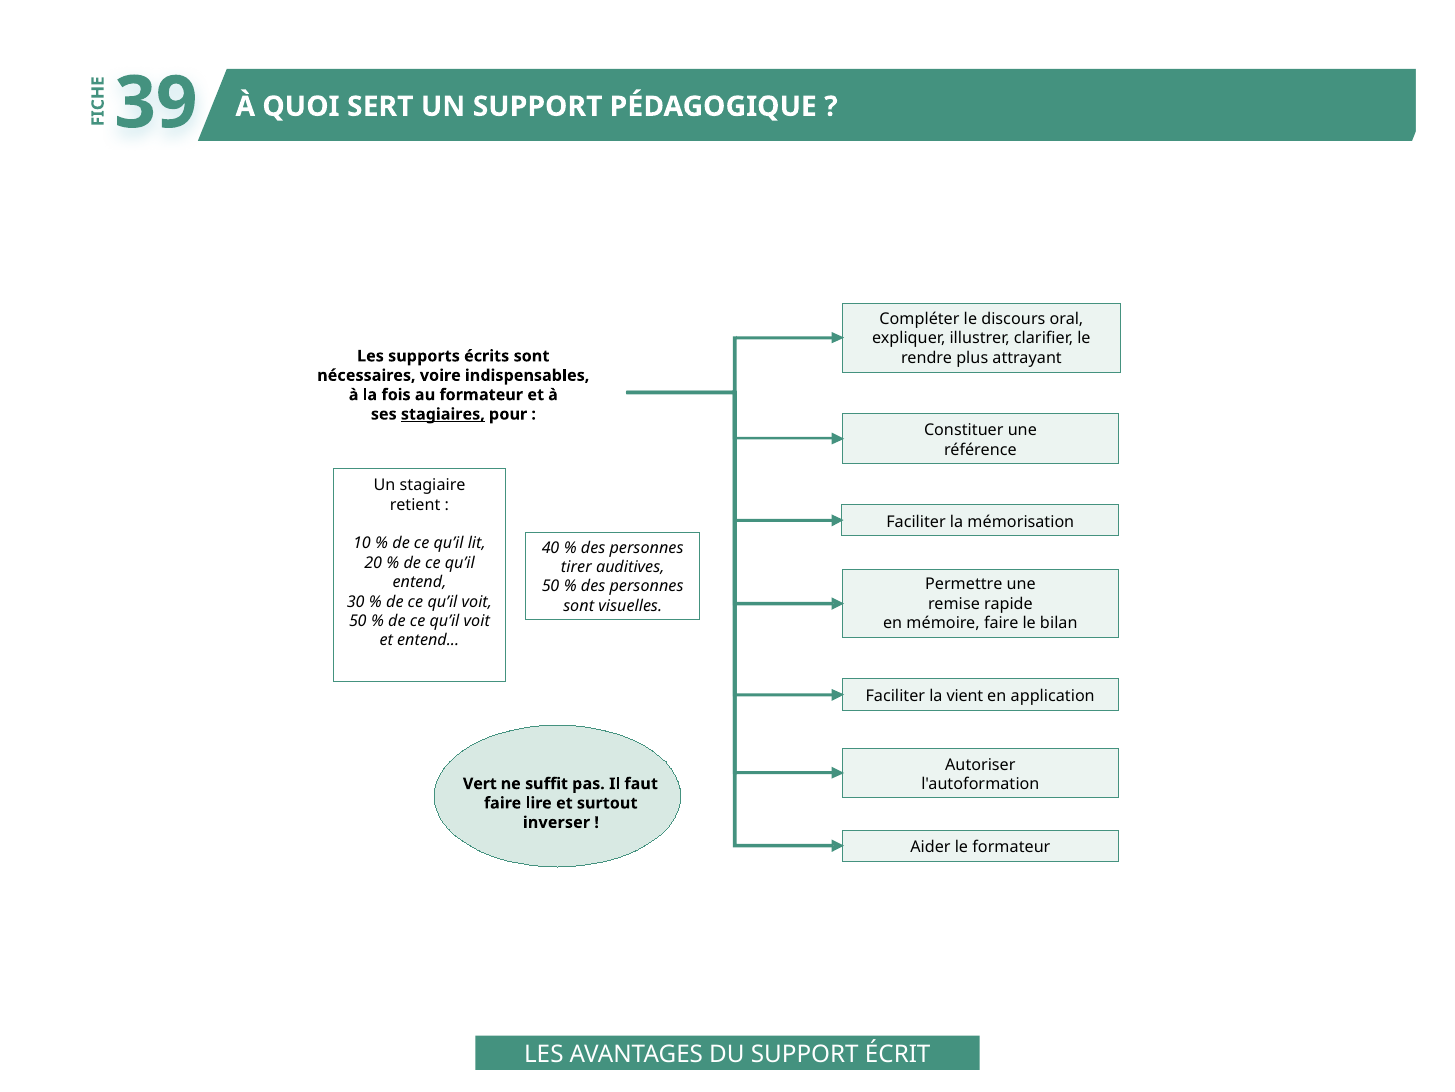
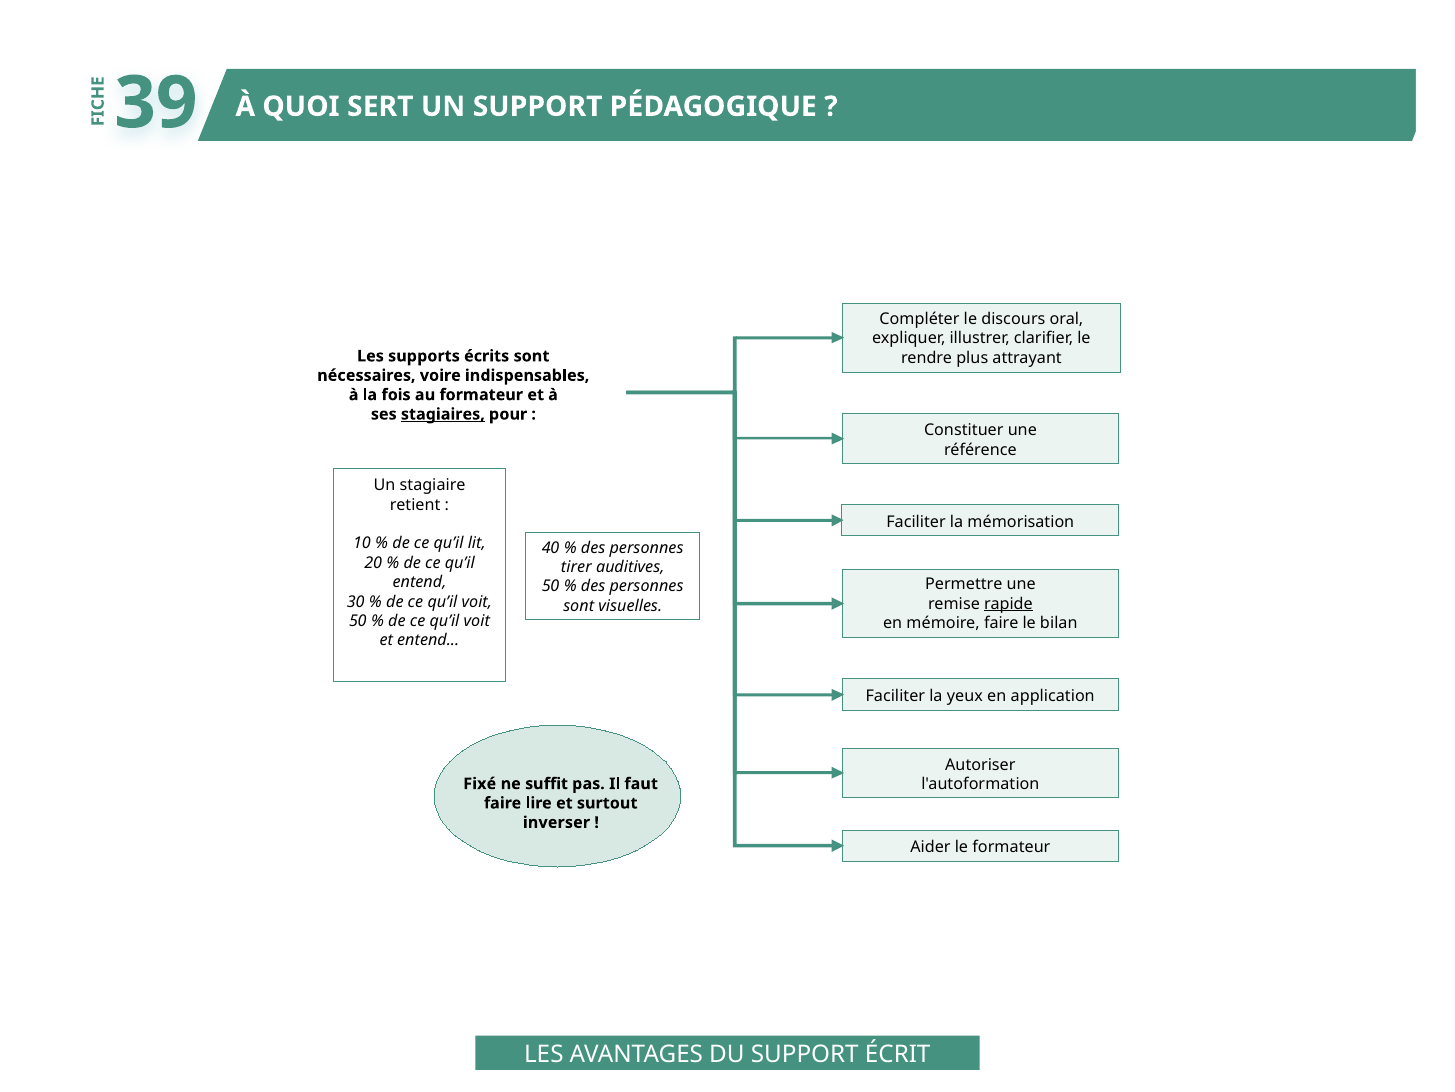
rapide underline: none -> present (1008, 604)
vient: vient -> yeux (965, 696)
Vert: Vert -> Fixé (480, 783)
